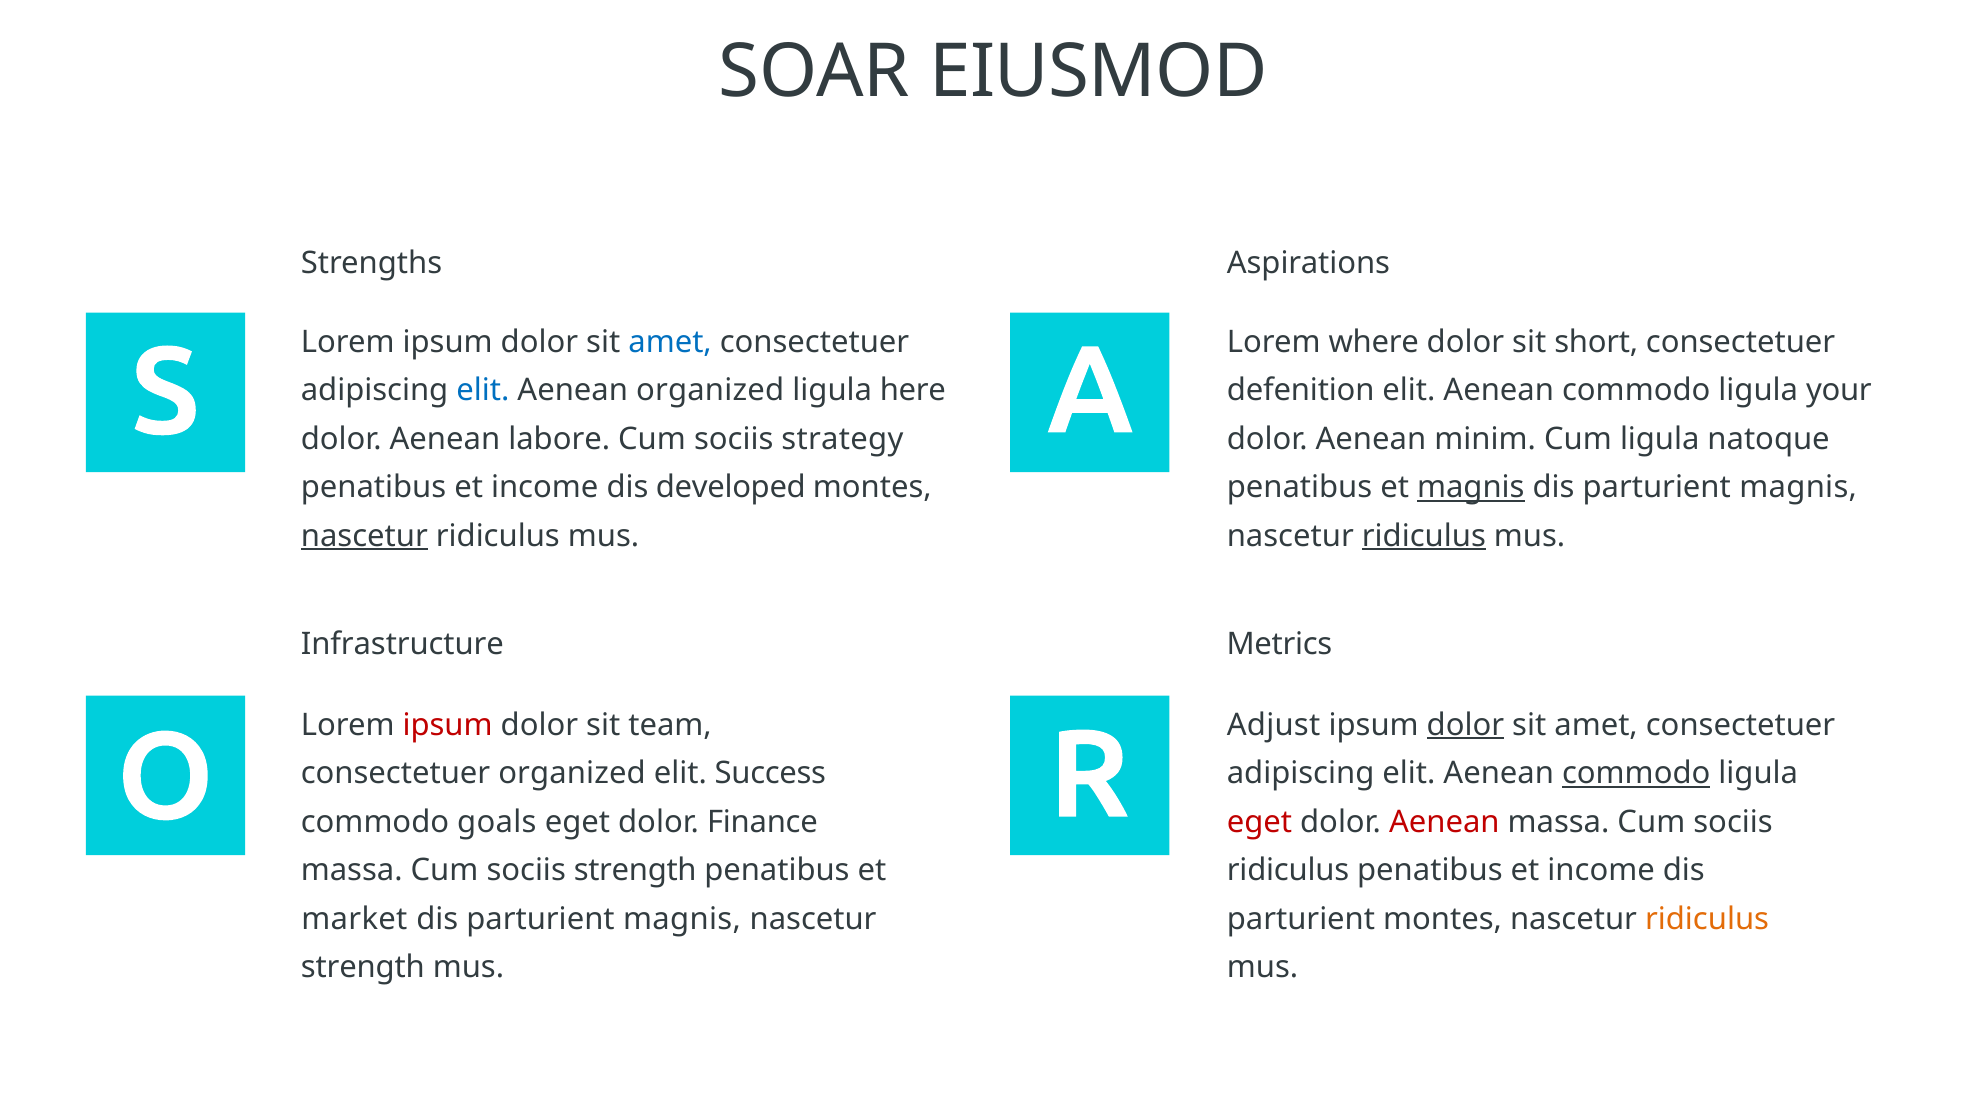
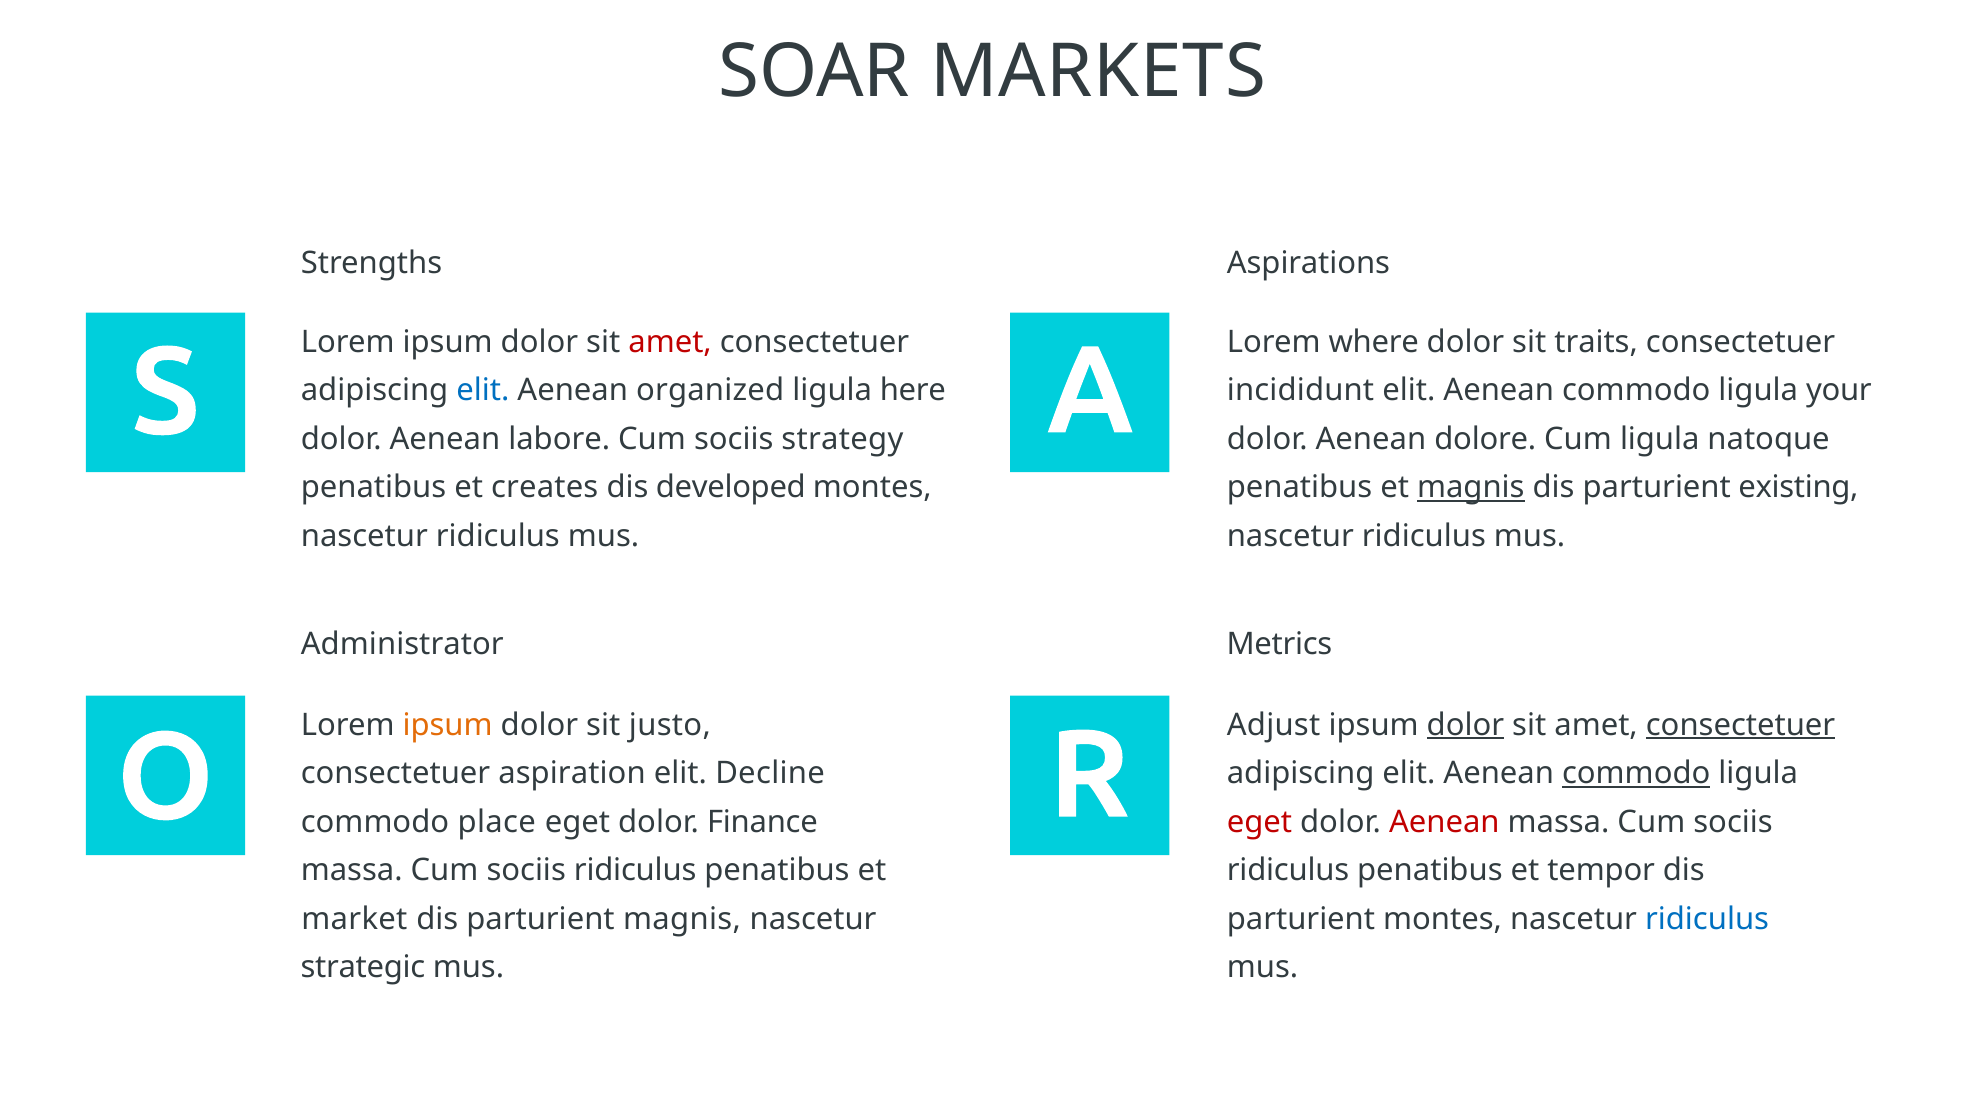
EIUSMOD: EIUSMOD -> MARKETS (1098, 72)
amet colour: blue -> red (670, 342)
short: short -> traits (1596, 342)
defenition: defenition -> incididunt (1301, 390)
minim: minim -> dolore (1485, 439)
income: income -> creates (545, 487)
magnis: magnis -> existing (1798, 487)
nascetur underline: present -> none (364, 536)
ridiculus underline: present -> none (1424, 536)
Infrastructure: Infrastructure -> Administrator (402, 644)
ipsum colour: red -> orange (448, 725)
team: team -> justo (670, 725)
consectetuer underline: none -> present (1741, 725)
consectetuer organized: organized -> aspiration (572, 773)
Success: Success -> Decline (770, 773)
goals: goals -> place (497, 822)
strength: strength -> ridiculus (635, 870)
income: income -> tempor (1601, 870)
ridiculus colour: orange -> blue (1707, 919)
strength: strength -> strategic (363, 967)
